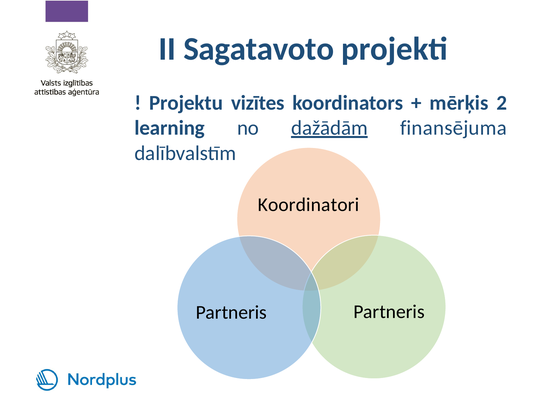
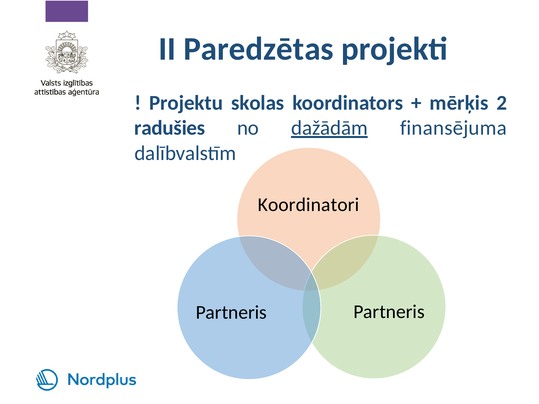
Sagatavoto: Sagatavoto -> Paredzētas (259, 49)
vizītes: vizītes -> skolas (258, 103)
learning: learning -> radušies (170, 128)
